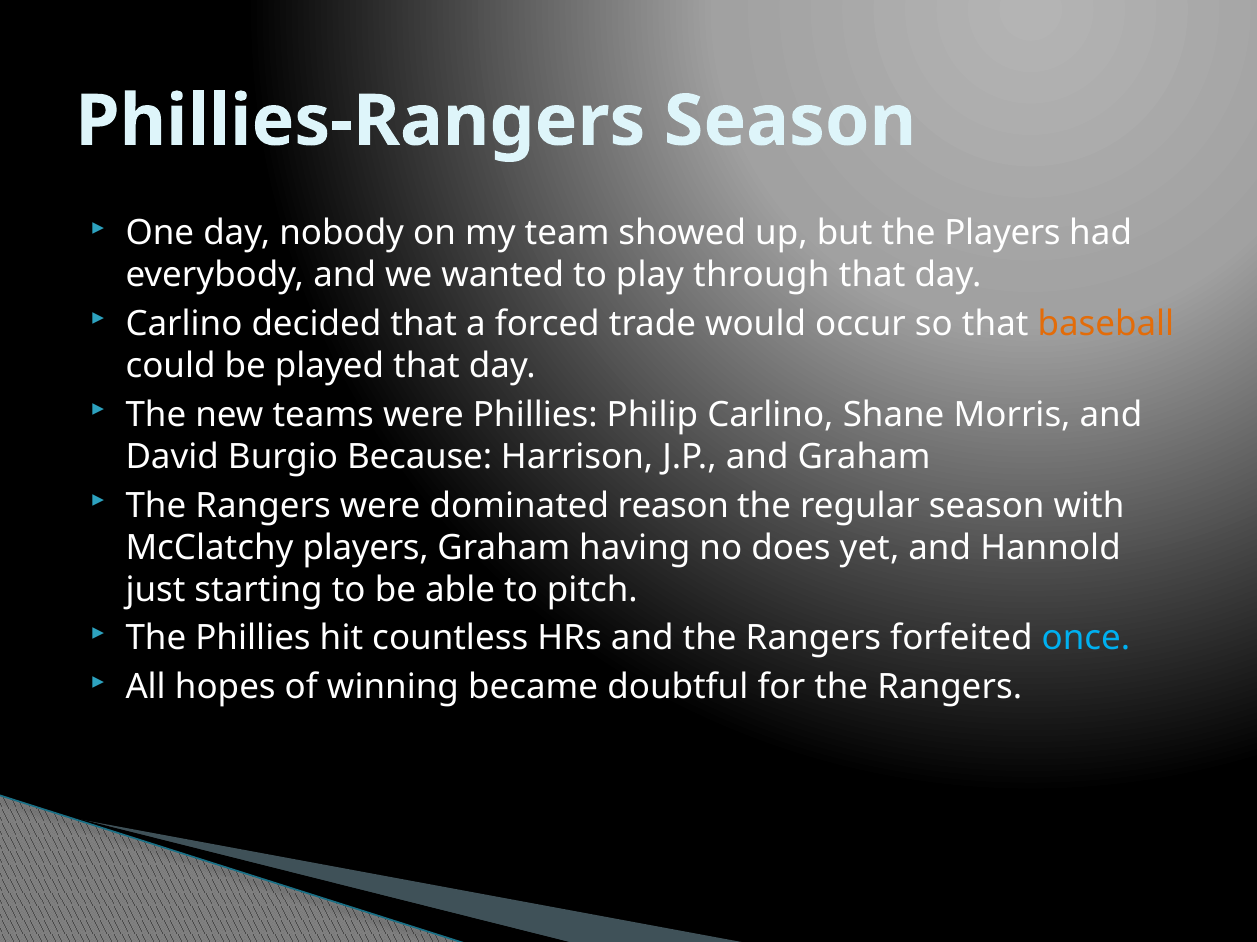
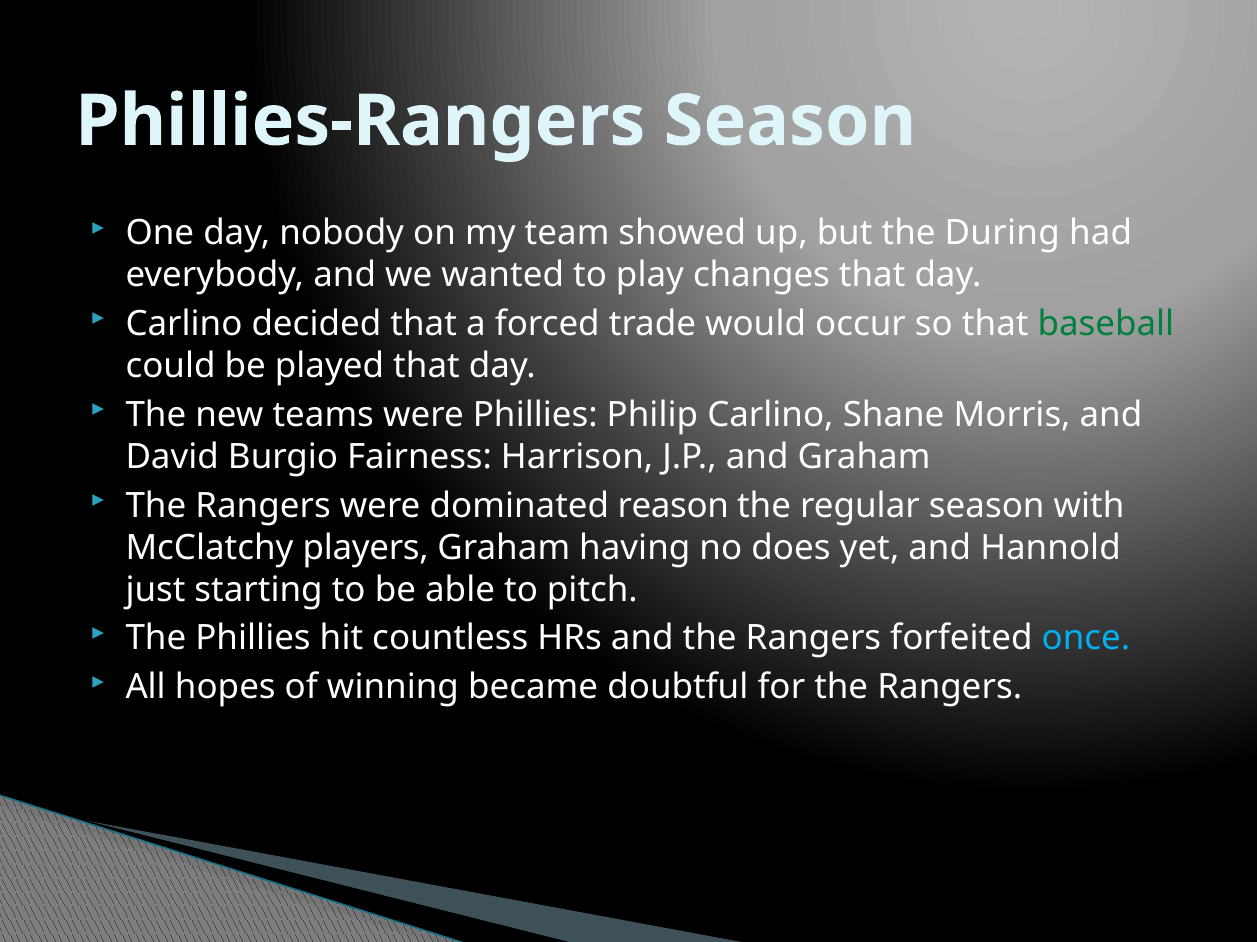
the Players: Players -> During (1002, 233)
through: through -> changes (761, 275)
baseball colour: orange -> green (1106, 324)
Because: Because -> Fairness (420, 457)
